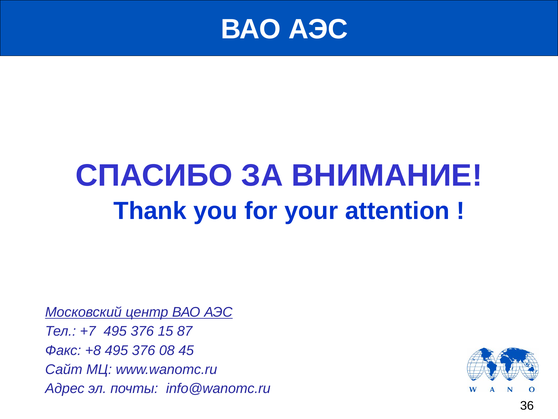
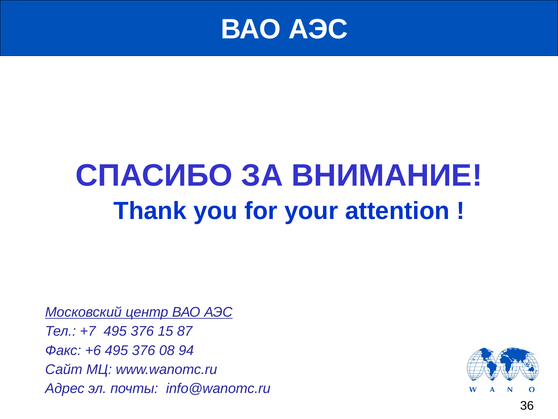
+8: +8 -> +6 (93, 350)
45: 45 -> 94 (186, 350)
